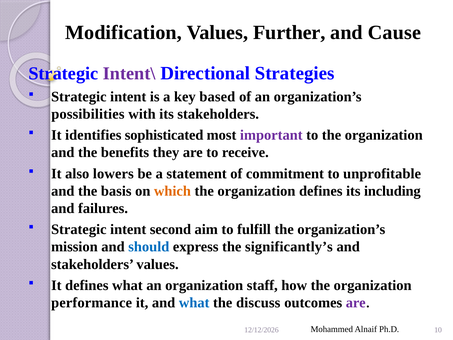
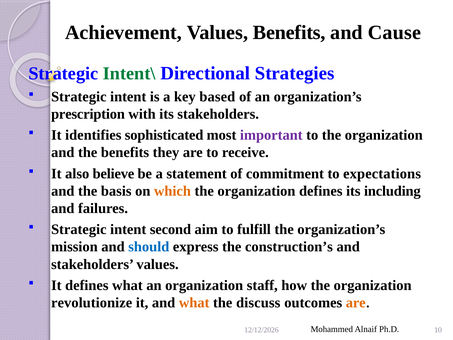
Modification: Modification -> Achievement (124, 32)
Values Further: Further -> Benefits (289, 32)
Intent\ colour: purple -> green (129, 73)
possibilities: possibilities -> prescription (88, 114)
lowers: lowers -> believe (113, 174)
unprofitable: unprofitable -> expectations (382, 174)
significantly’s: significantly’s -> construction’s (289, 247)
performance: performance -> revolutionize (92, 303)
what colour: blue -> orange (194, 303)
are colour: purple -> orange (356, 303)
